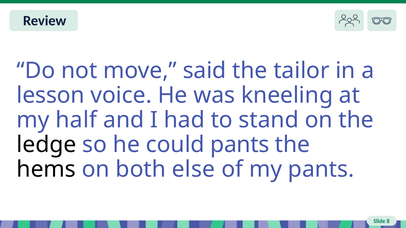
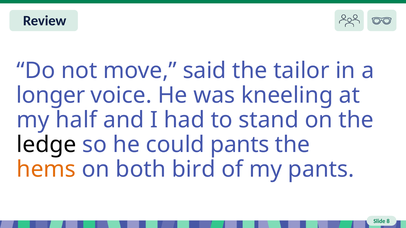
lesson: lesson -> longer (51, 96)
hems colour: black -> orange (46, 170)
else: else -> bird (194, 170)
